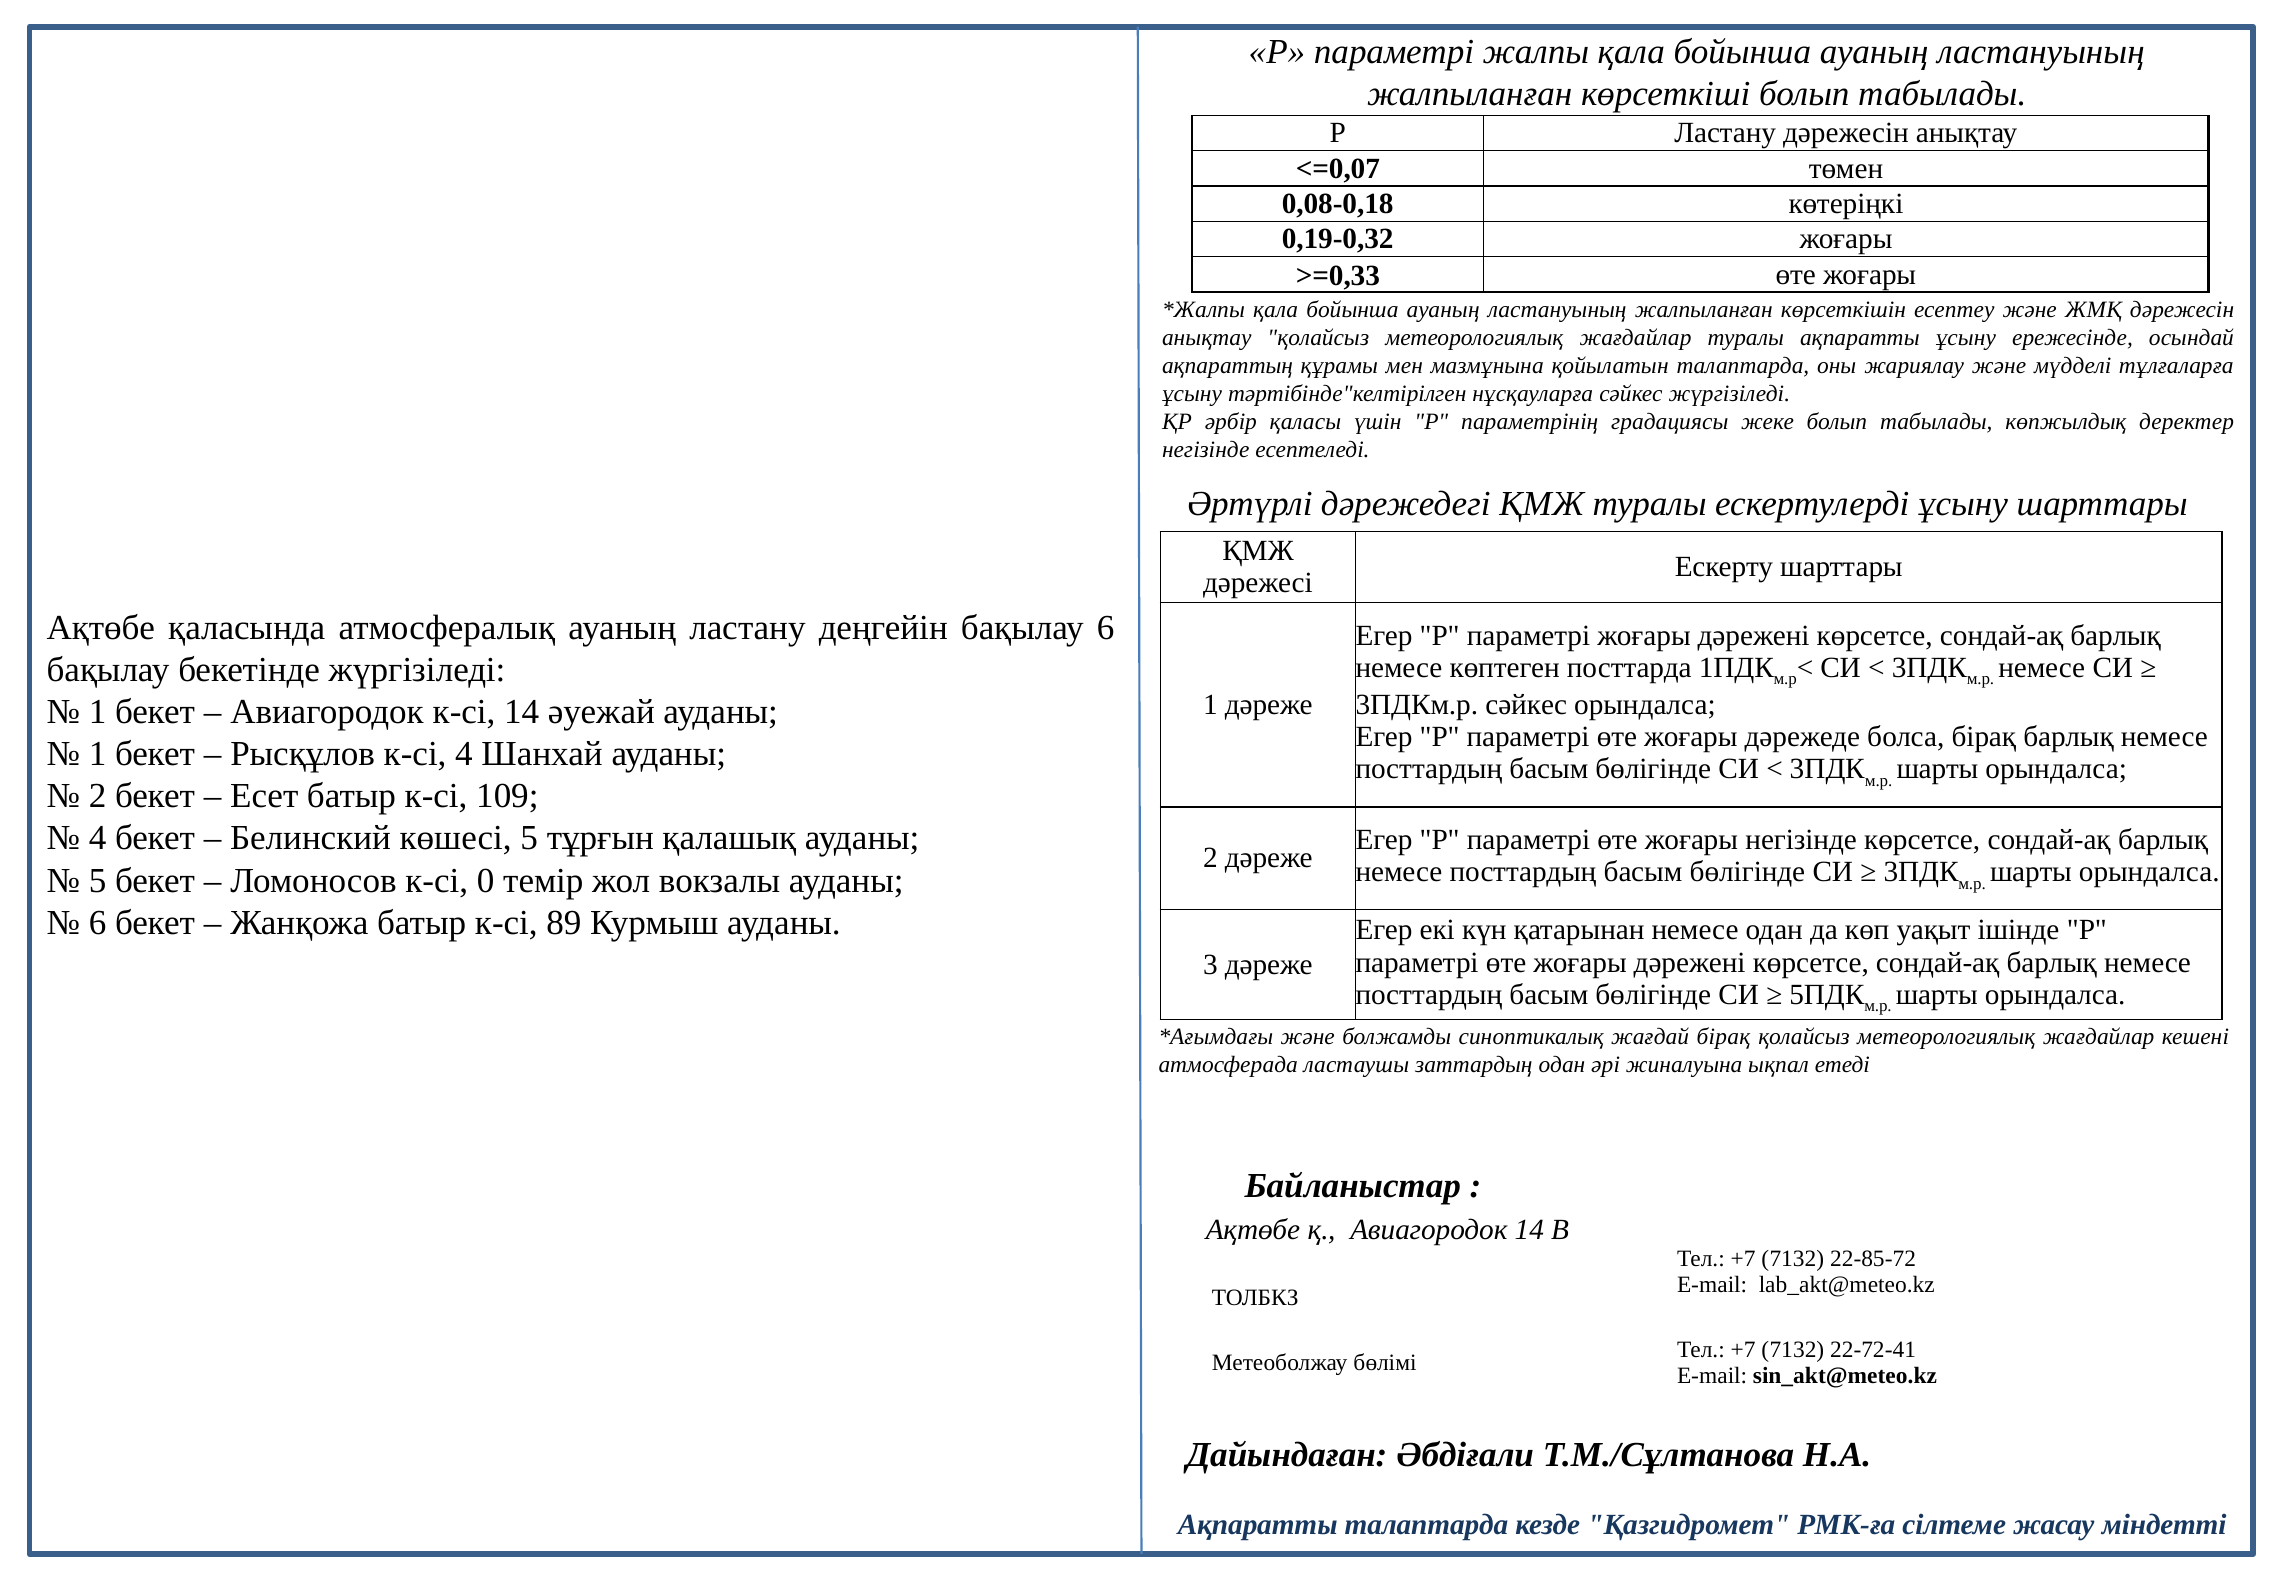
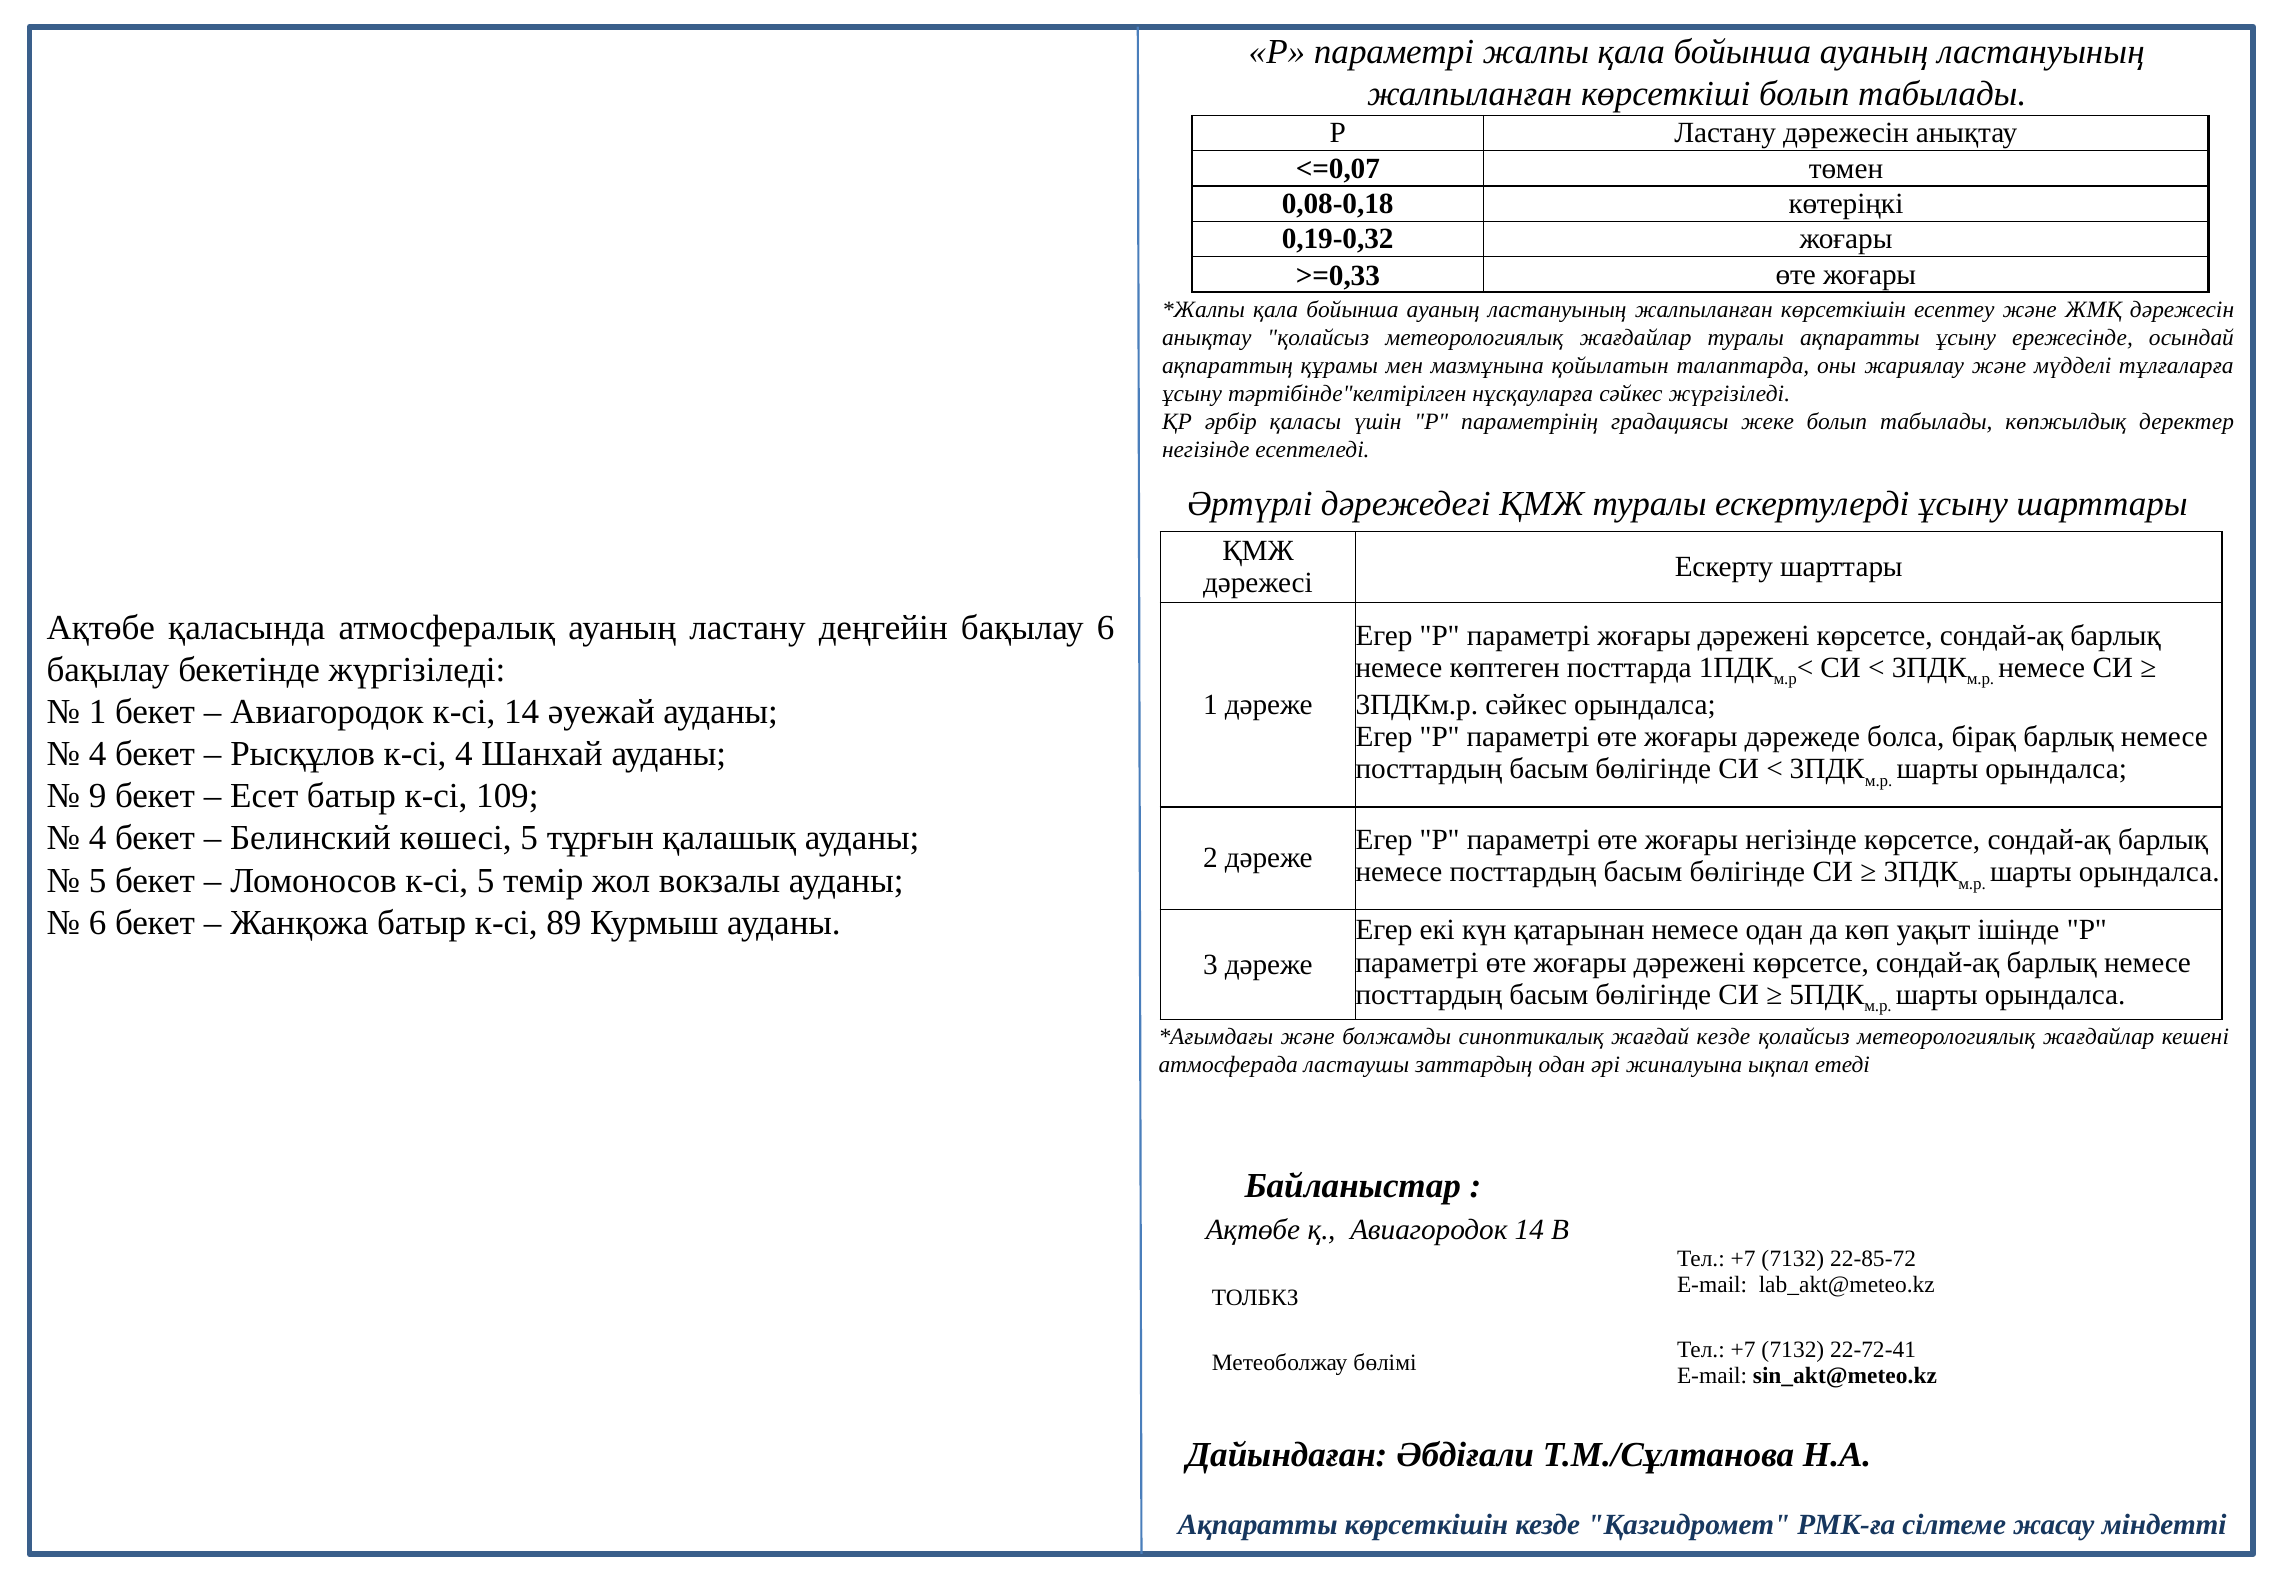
1: 1 -> 4 (98, 754)
2: 2 -> 9 (98, 796)
к-сі 0: 0 -> 5 (486, 880)
жағдай бірақ: бірақ -> кезде (1723, 1037)
Ақпаратты талаптарда: талаптарда -> көрсеткішін (1426, 1525)
